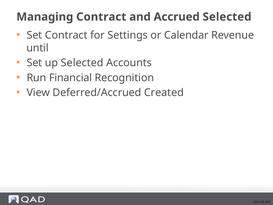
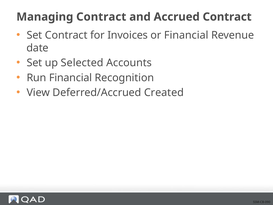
Accrued Selected: Selected -> Contract (227, 17)
Settings: Settings -> Invoices (128, 35)
or Calendar: Calendar -> Financial (186, 35)
until: until -> date (38, 48)
